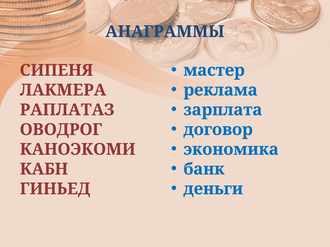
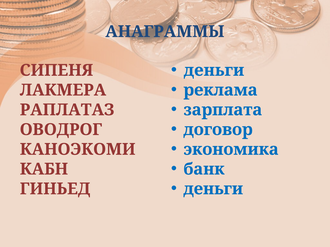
мастер: мастер -> деньги (214, 70)
